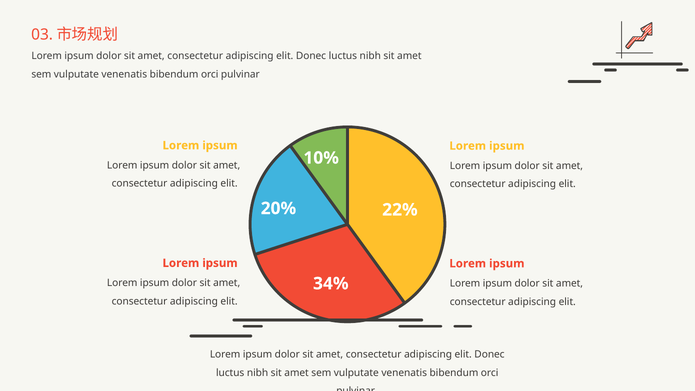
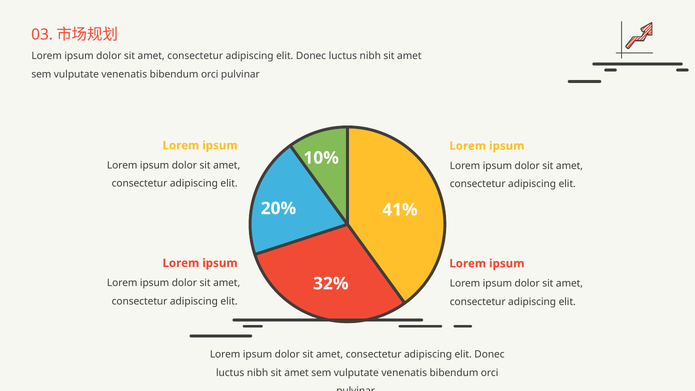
22%: 22% -> 41% (400, 210)
34%: 34% -> 32% (331, 284)
